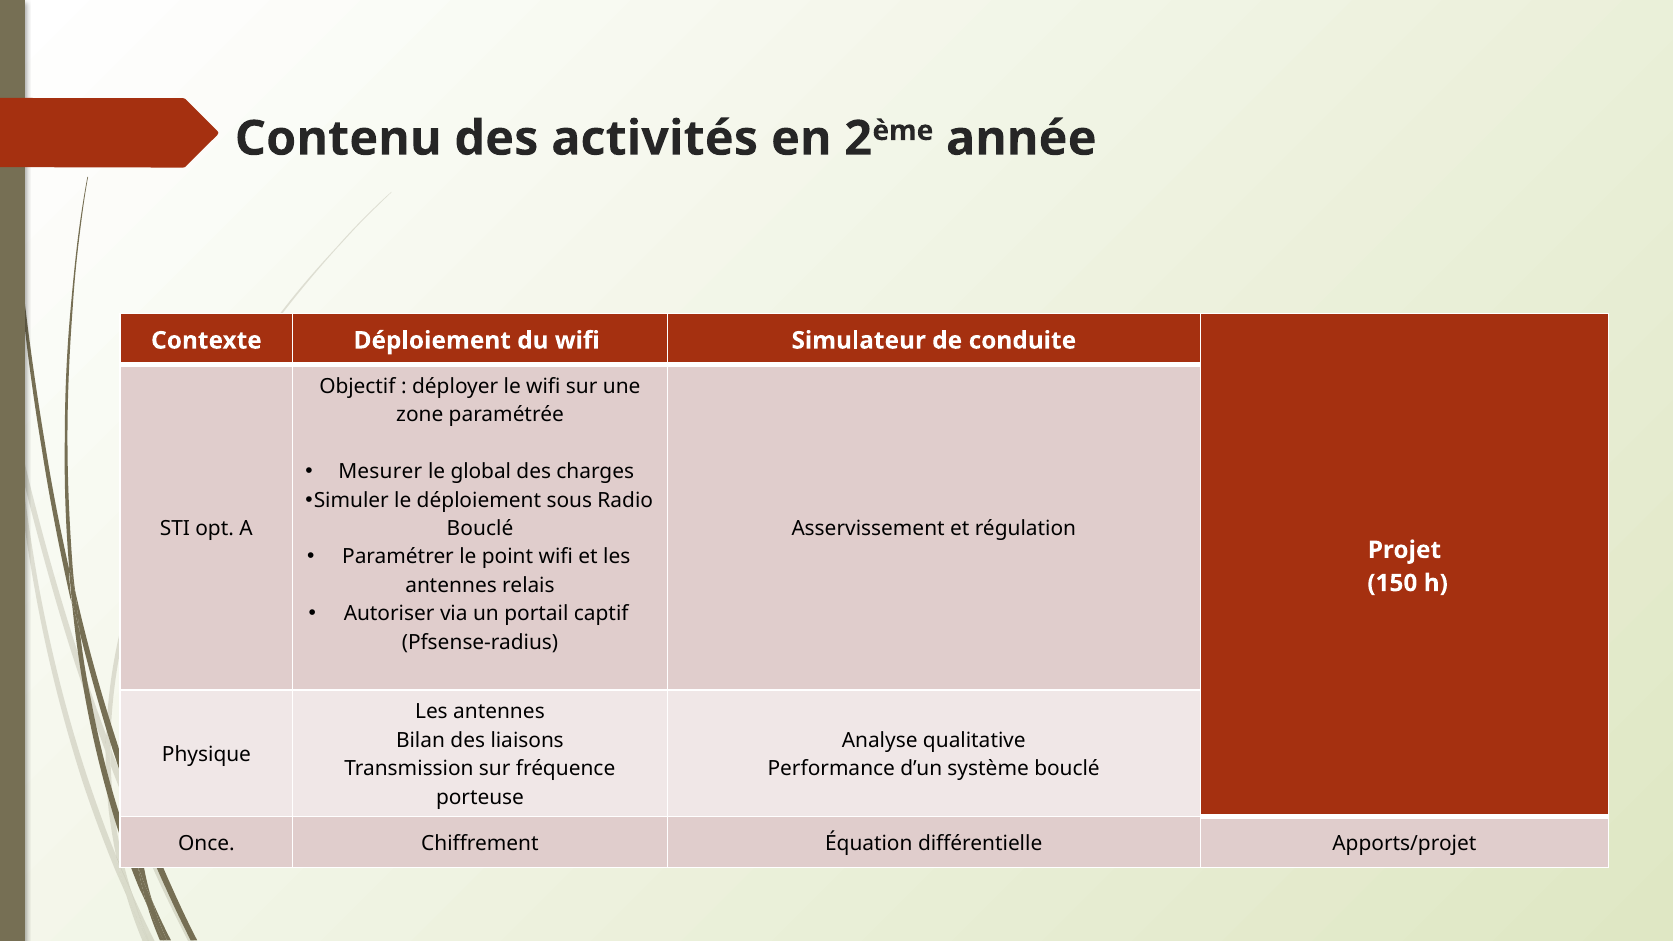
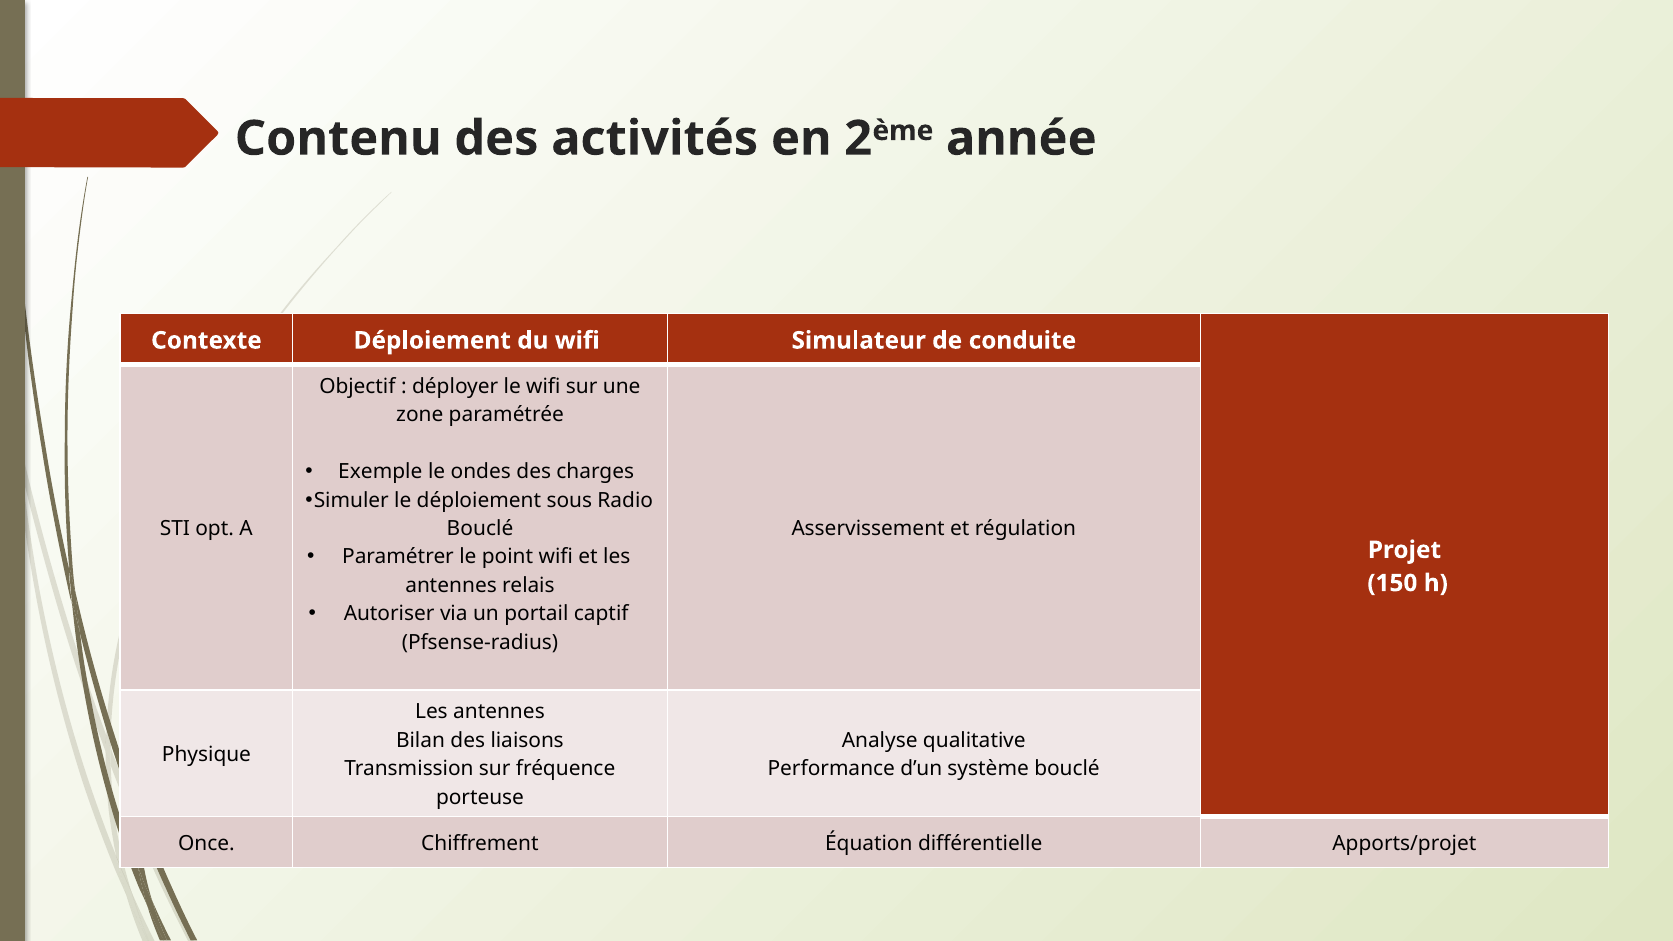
Mesurer: Mesurer -> Exemple (380, 472)
global: global -> ondes (481, 472)
